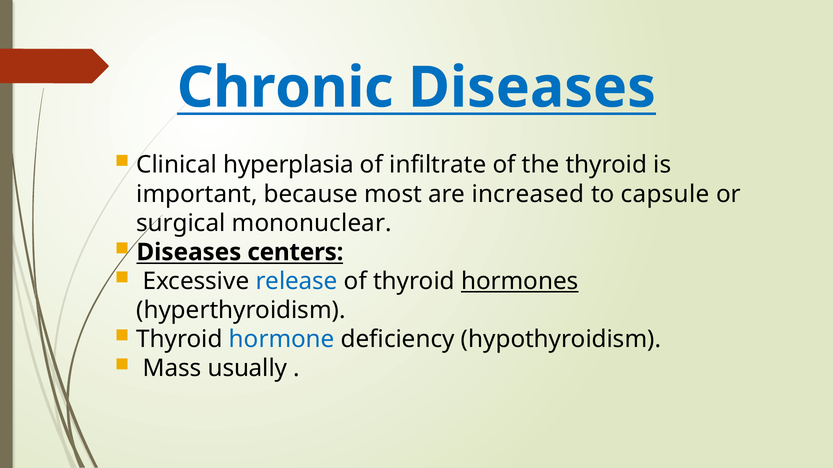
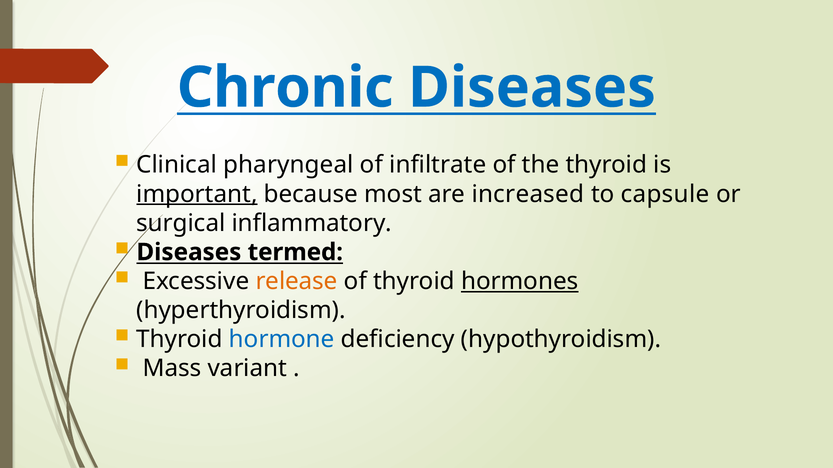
hyperplasia: hyperplasia -> pharyngeal (288, 165)
important underline: none -> present (197, 194)
mononuclear: mononuclear -> inflammatory (312, 223)
centers: centers -> termed (295, 252)
release colour: blue -> orange (297, 282)
usually: usually -> variant (247, 369)
